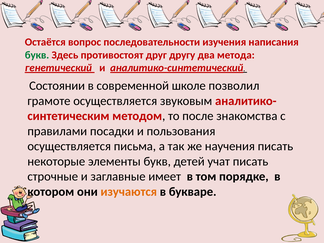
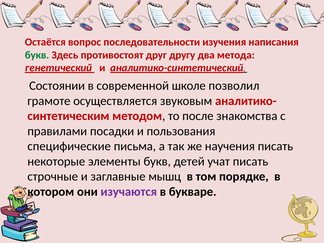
осуществляется: осуществляется -> специфические (69, 146)
имеет: имеет -> мышц (165, 176)
изучаются colour: orange -> purple (129, 192)
